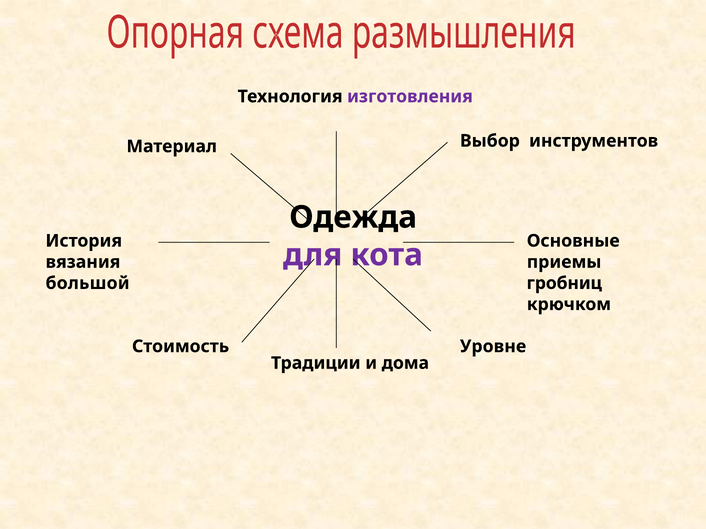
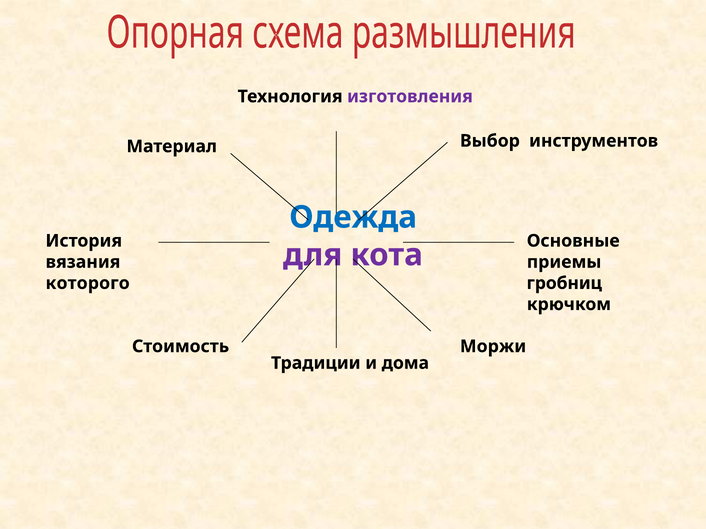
Одежда colour: black -> blue (353, 218)
большой: большой -> которого (88, 283)
Уровне: Уровне -> Моржи (493, 347)
